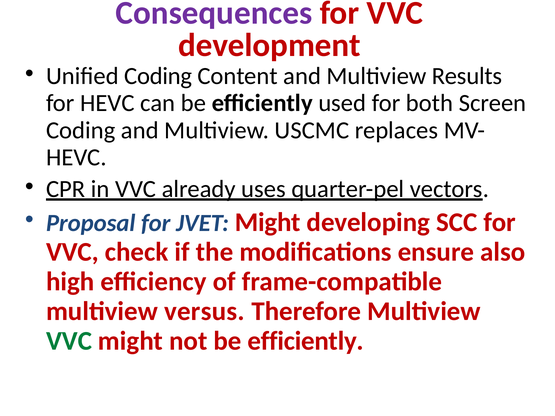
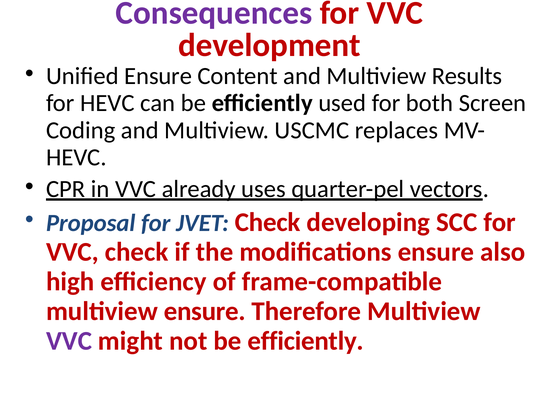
Unified Coding: Coding -> Ensure (158, 76)
JVET Might: Might -> Check (268, 222)
multiview versus: versus -> ensure (205, 311)
VVC colour: green -> purple (69, 341)
